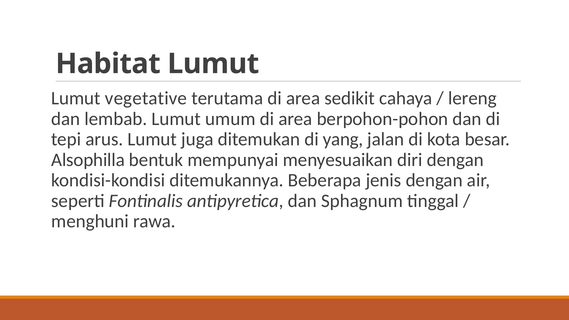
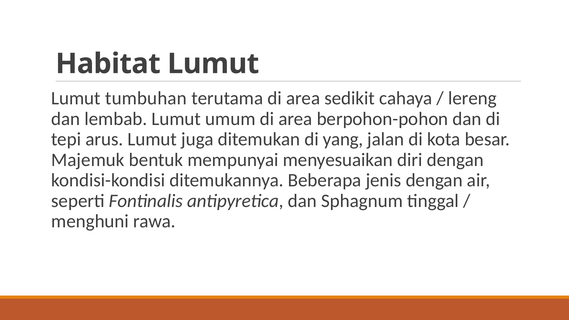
vegetative: vegetative -> tumbuhan (146, 98)
Alsophilla: Alsophilla -> Majemuk (88, 160)
